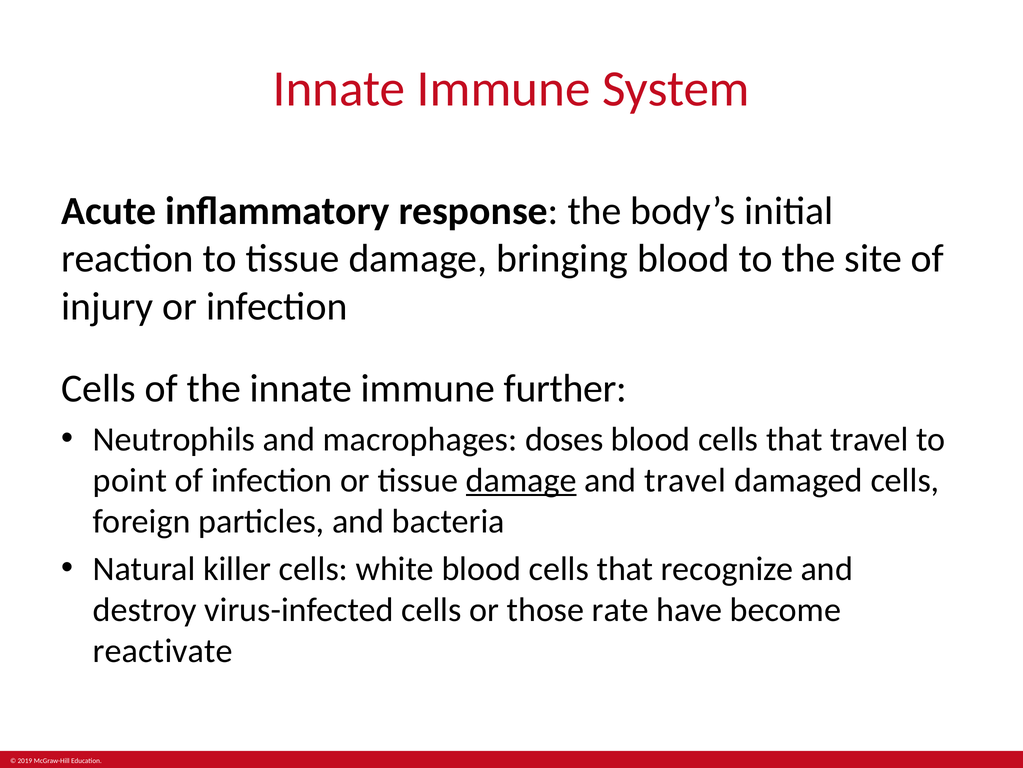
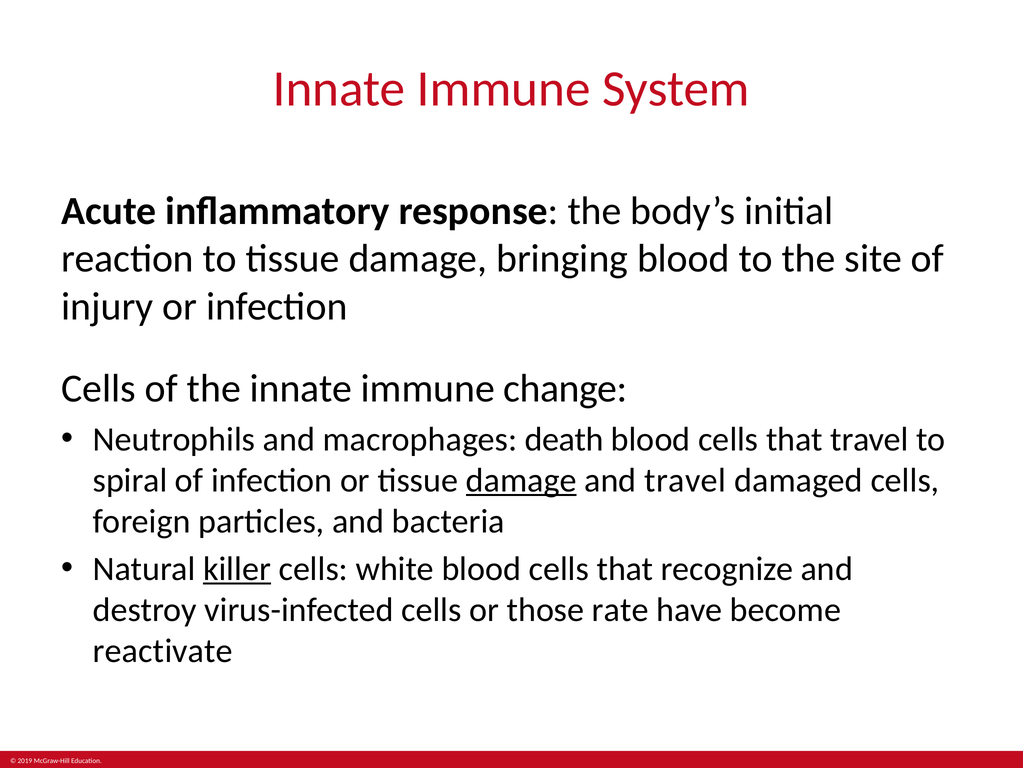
further: further -> change (565, 388)
doses: doses -> death (564, 439)
point: point -> spiral (130, 480)
killer underline: none -> present (237, 568)
